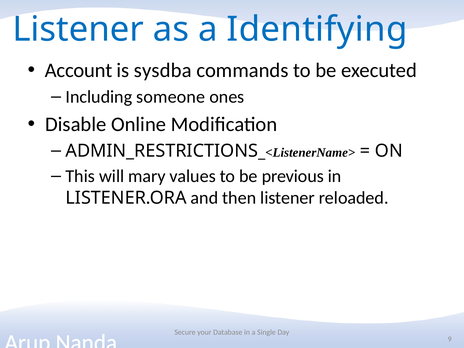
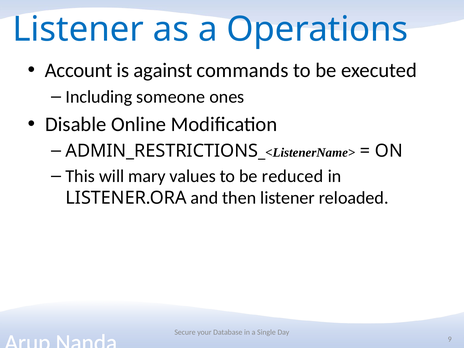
Identifying: Identifying -> Operations (317, 29)
sysdba: sysdba -> against (163, 70)
previous: previous -> reduced (293, 176)
